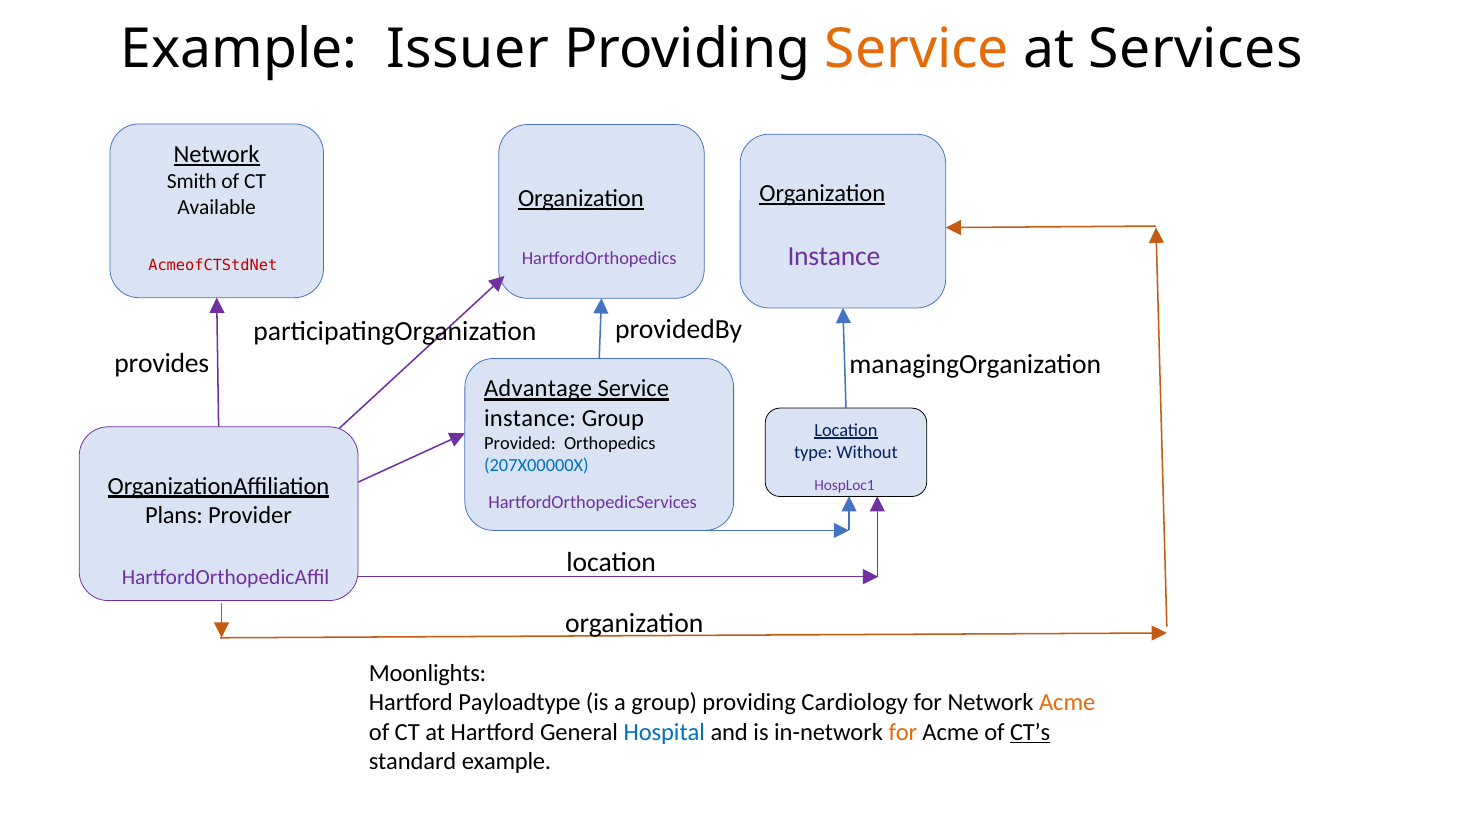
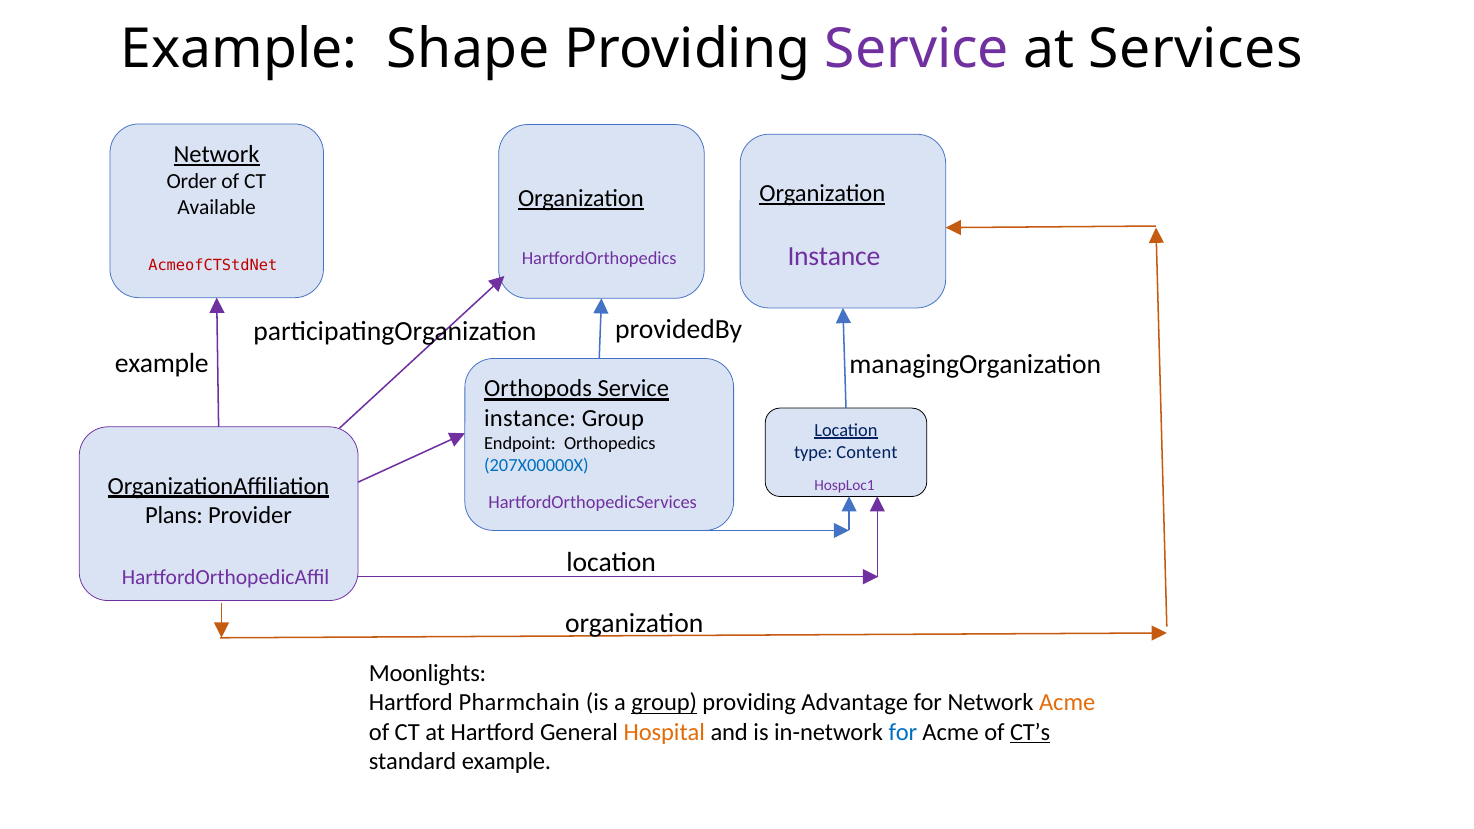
Issuer: Issuer -> Shape (468, 49)
Service colour: orange -> purple (917, 49)
Smith: Smith -> Order (192, 182)
provides: provides -> example (162, 364)
Advantage: Advantage -> Orthopods (538, 389)
Provided: Provided -> Endpoint (520, 444)
Without: Without -> Content (867, 452)
Payloadtype: Payloadtype -> Pharmchain (519, 703)
group underline: none -> present (664, 703)
Cardiology: Cardiology -> Advantage (855, 703)
Hospital colour: blue -> orange (664, 732)
for colour: orange -> blue (903, 732)
